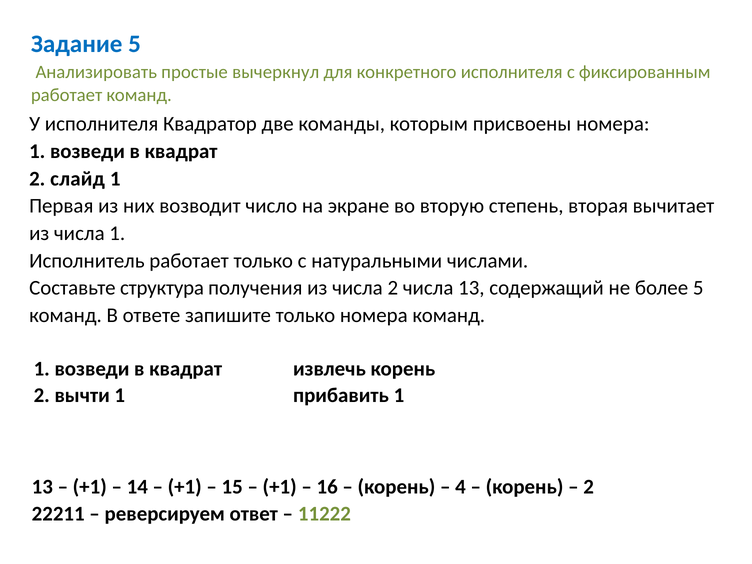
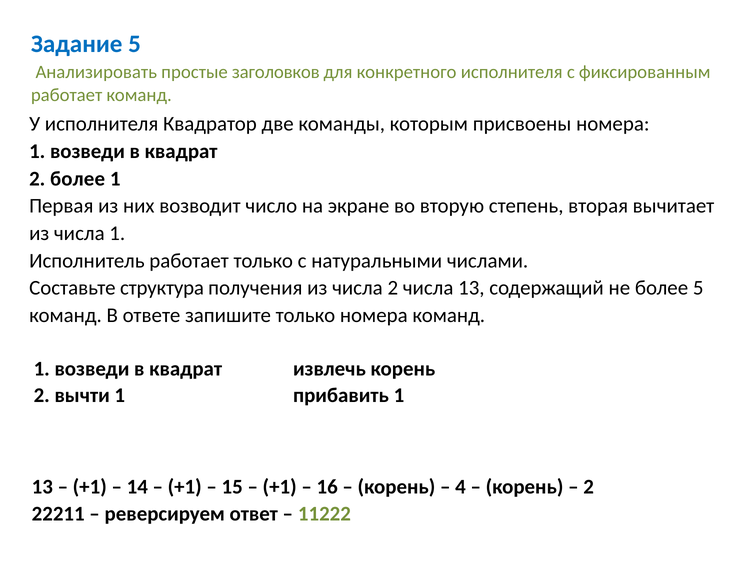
вычеркнул: вычеркнул -> заголовков (276, 72)
2 слайд: слайд -> более (78, 179)
